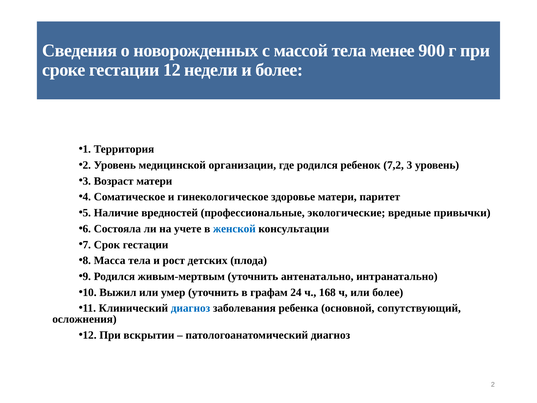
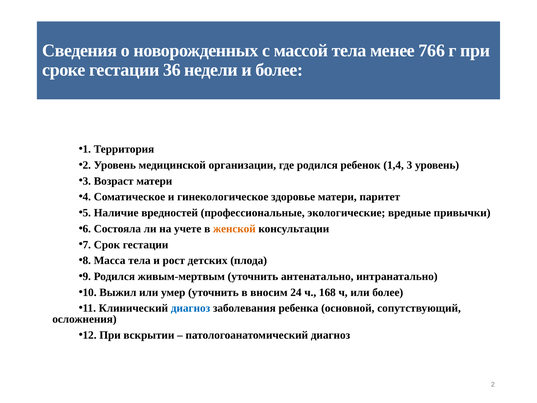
900: 900 -> 766 (432, 51)
12: 12 -> 36 (172, 70)
7,2: 7,2 -> 1,4 (394, 165)
женской colour: blue -> orange (234, 229)
графам: графам -> вносим (269, 292)
